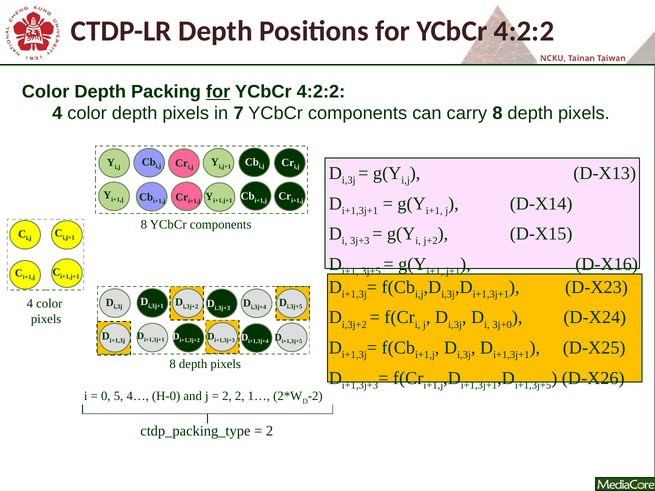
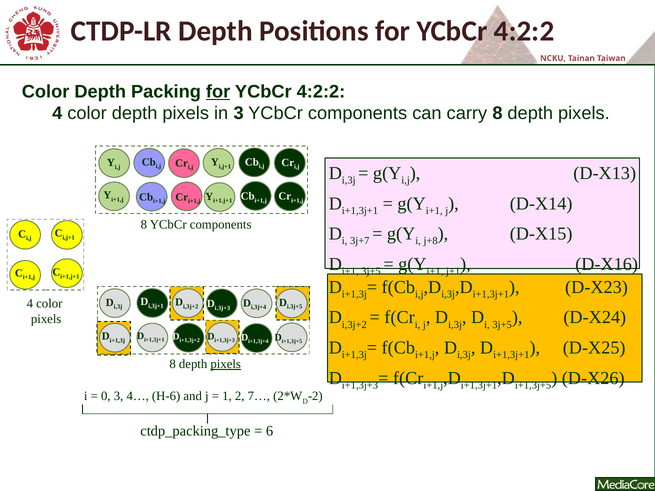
in 7: 7 -> 3 (239, 114)
3j+3: 3j+3 -> 3j+7 (360, 241)
j+2: j+2 -> j+8 (431, 241)
i 3j+0: 3j+0 -> 3j+5 (502, 325)
pixels underline: none -> present (226, 364)
0 5: 5 -> 3 (119, 396)
H-0: H-0 -> H-6 (166, 396)
2: 2 -> 1 (227, 396)
1…: 1… -> 7… (259, 396)
2: 2 -> 6 (270, 431)
